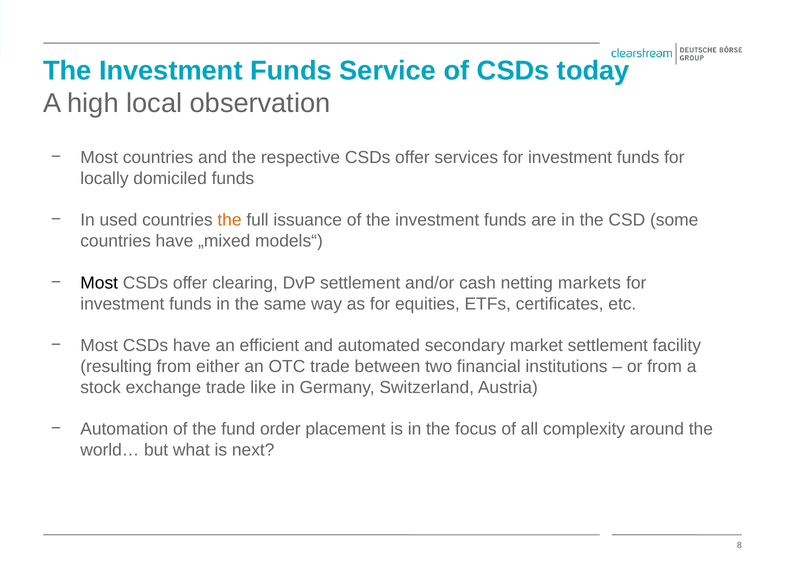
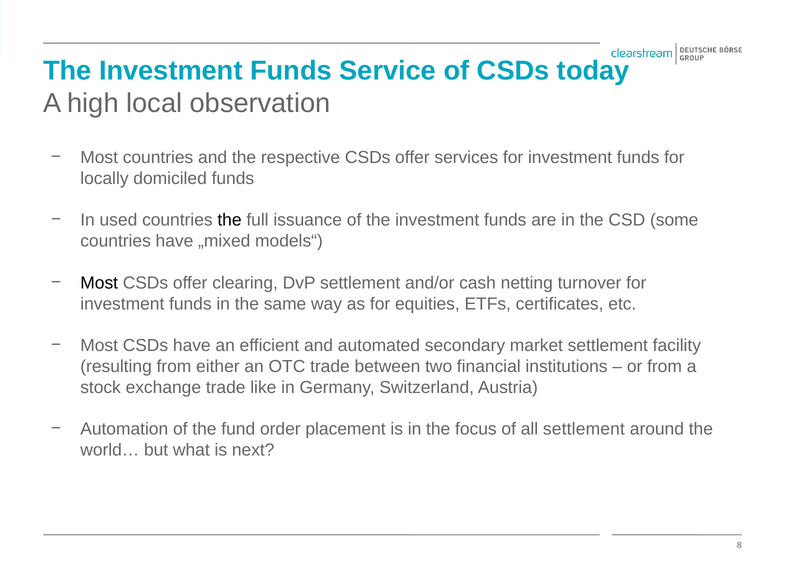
the colour: orange -> black (230, 220)
markets: markets -> turnover (590, 283)
all complexity: complexity -> settlement (584, 430)
